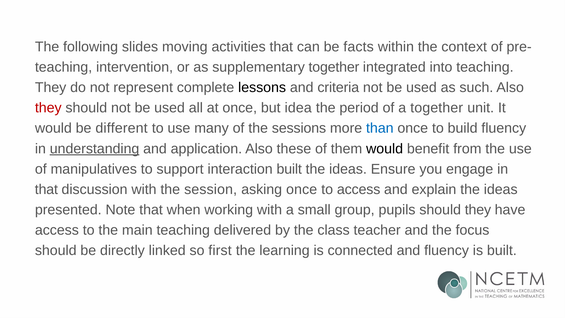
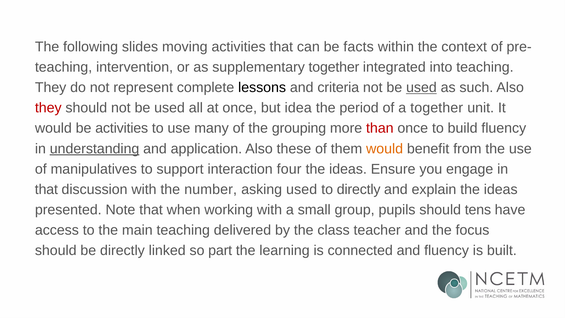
used underline: none -> present (421, 88)
be different: different -> activities (122, 128)
sessions: sessions -> grouping (299, 128)
than colour: blue -> red (380, 128)
would colour: black -> orange (385, 149)
interaction built: built -> four (289, 169)
session: session -> number (211, 189)
asking once: once -> used (302, 189)
to access: access -> directly (359, 189)
should they: they -> tens (478, 210)
first: first -> part (220, 250)
